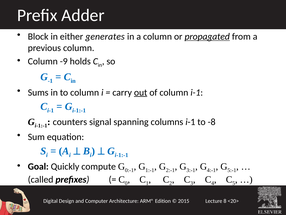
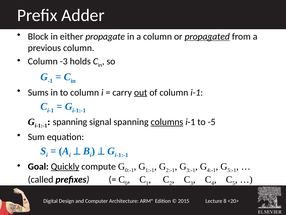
generates: generates -> propagate (105, 36)
-9: -9 -> -3 (64, 61)
counters: counters -> spanning (70, 122)
columns underline: none -> present (167, 122)
-8: -8 -> -5 (212, 122)
Quickly underline: none -> present (65, 166)
